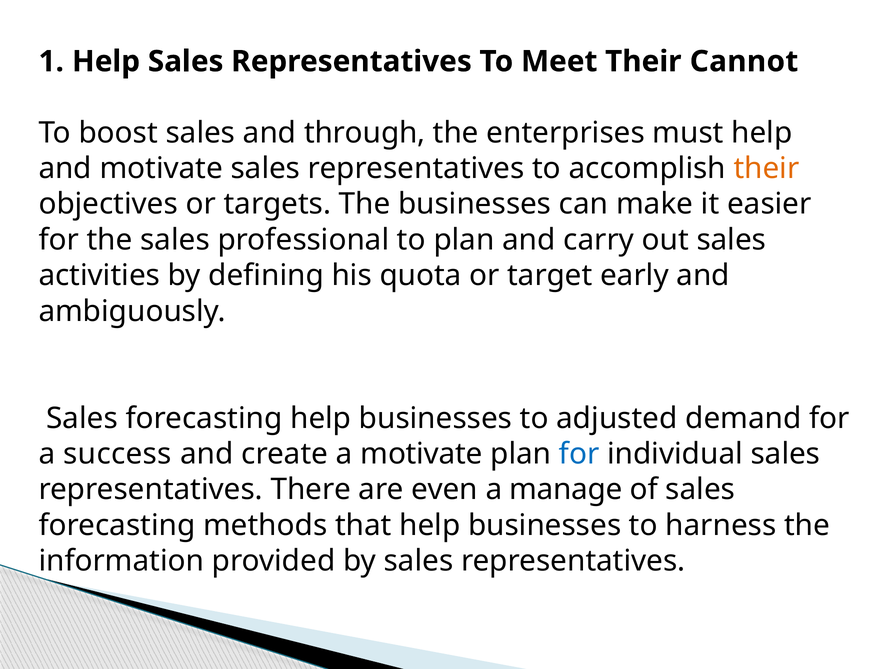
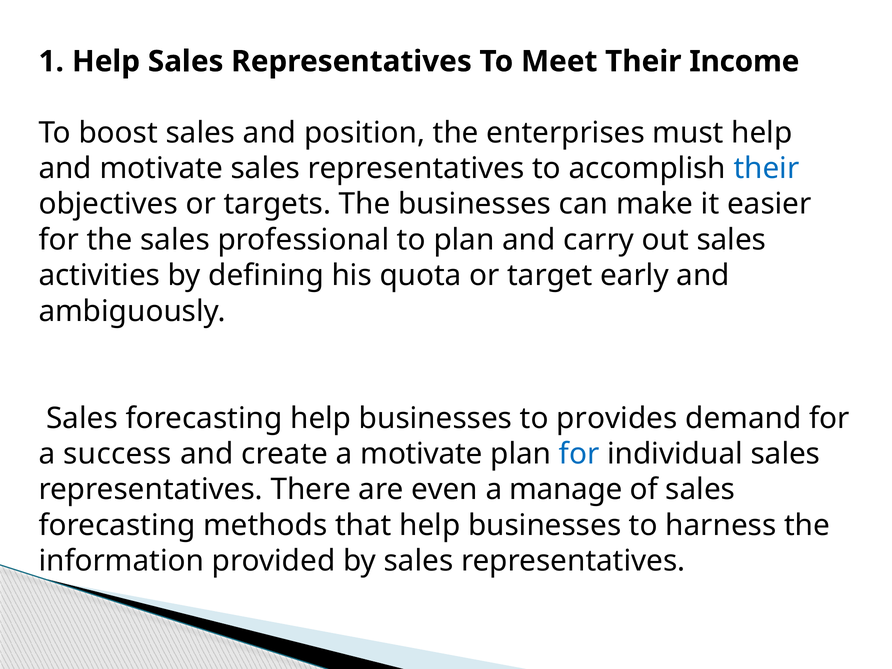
Cannot: Cannot -> Income (744, 61)
through: through -> position (365, 133)
their colour: orange -> blue (767, 168)
adjusted: adjusted -> provides (617, 418)
